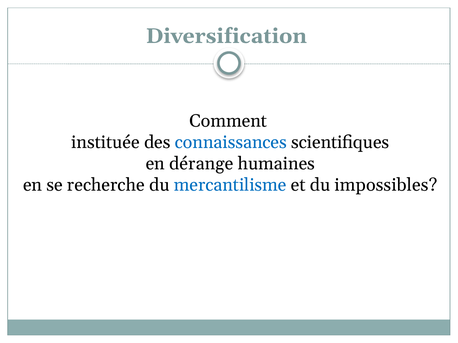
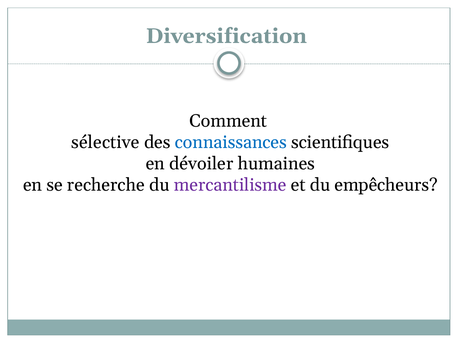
instituée: instituée -> sélective (105, 142)
dérange: dérange -> dévoiler (201, 164)
mercantilisme colour: blue -> purple (230, 185)
impossibles: impossibles -> empêcheurs (386, 185)
